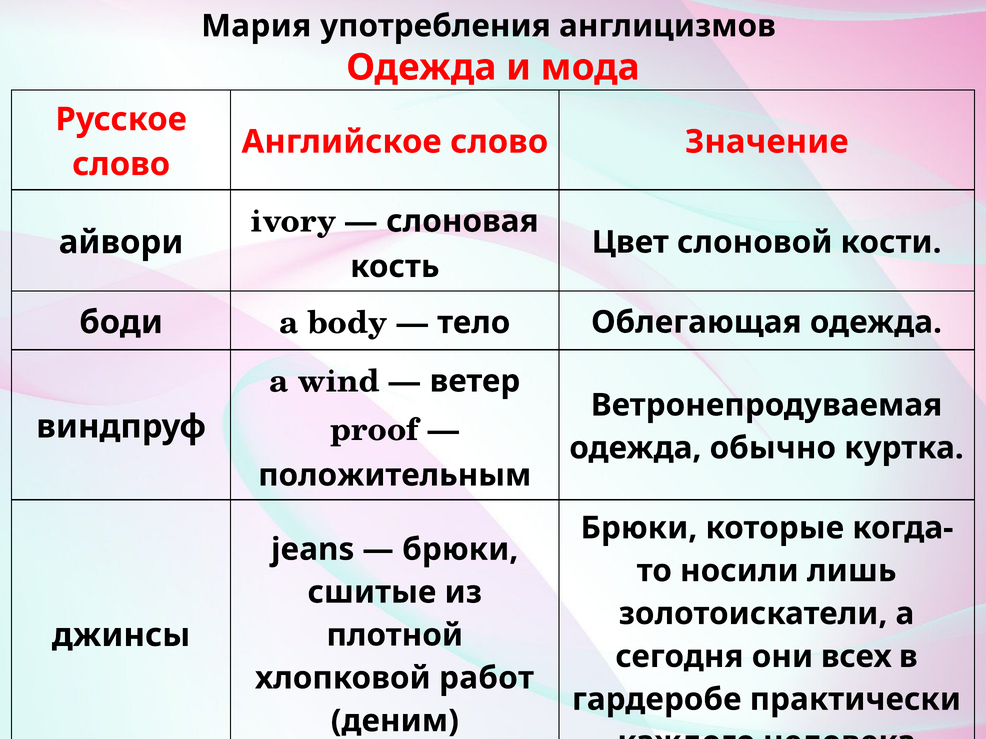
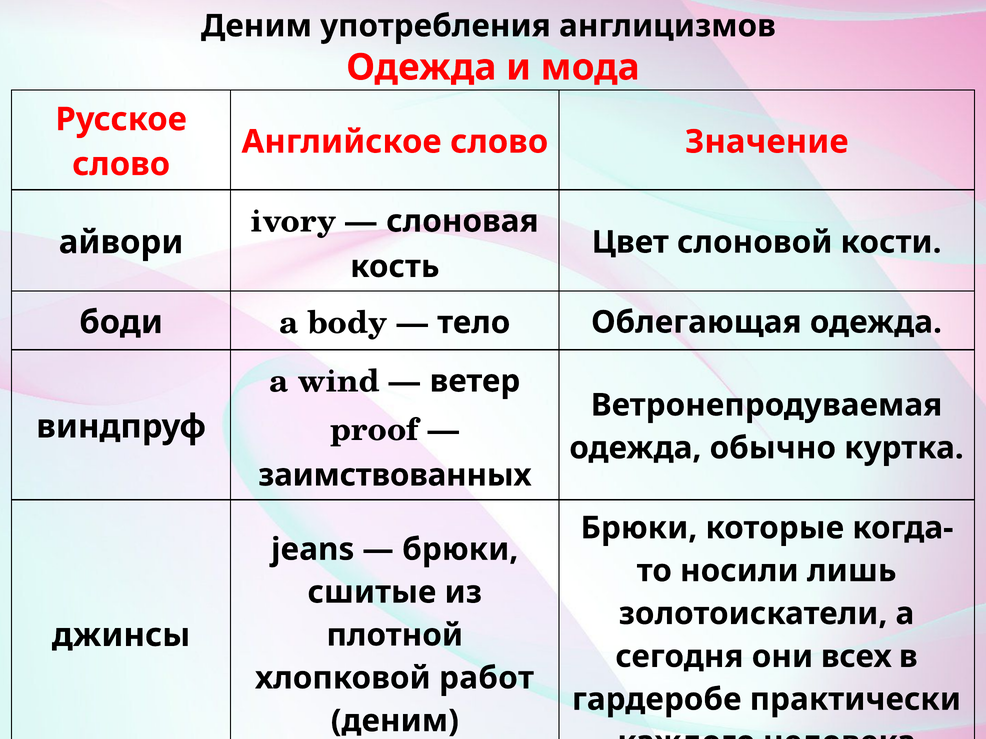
Мария: Мария -> Деним (256, 26)
положительным: положительным -> заимствованных (395, 476)
